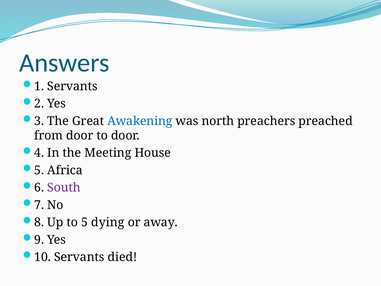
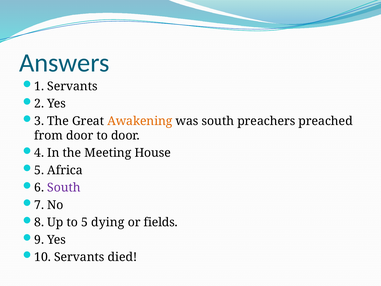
Awakening colour: blue -> orange (140, 121)
was north: north -> south (218, 121)
away: away -> fields (161, 222)
